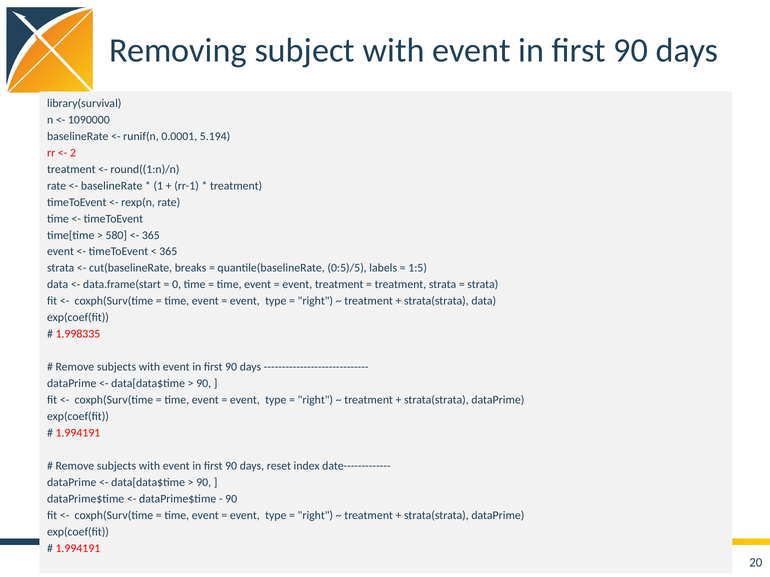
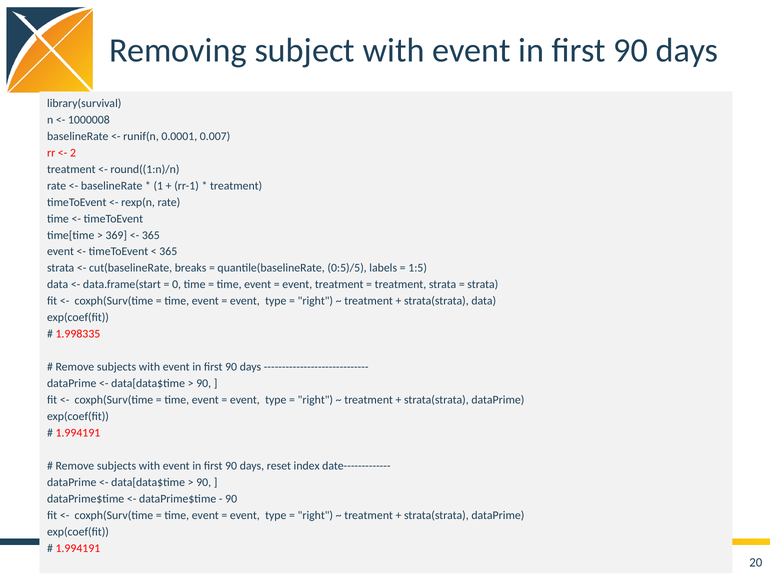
1090000: 1090000 -> 1000008 (89, 120)
5.194: 5.194 -> 0.007 (215, 136)
580: 580 -> 369 (116, 235)
